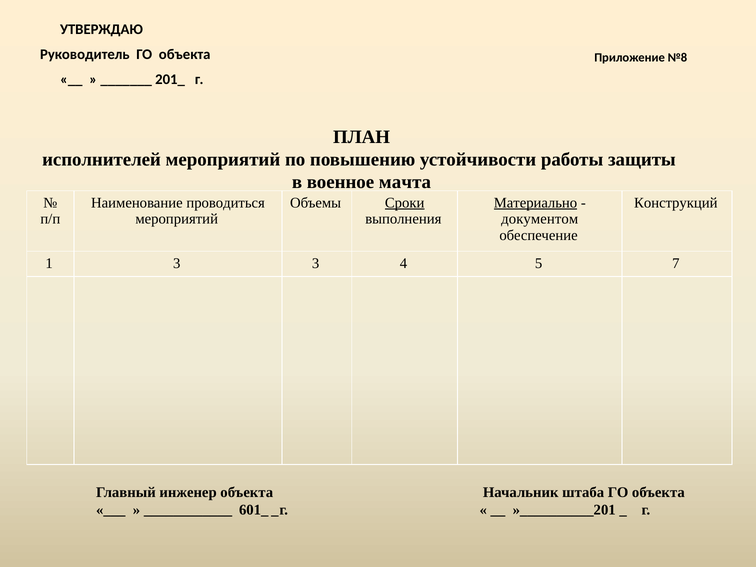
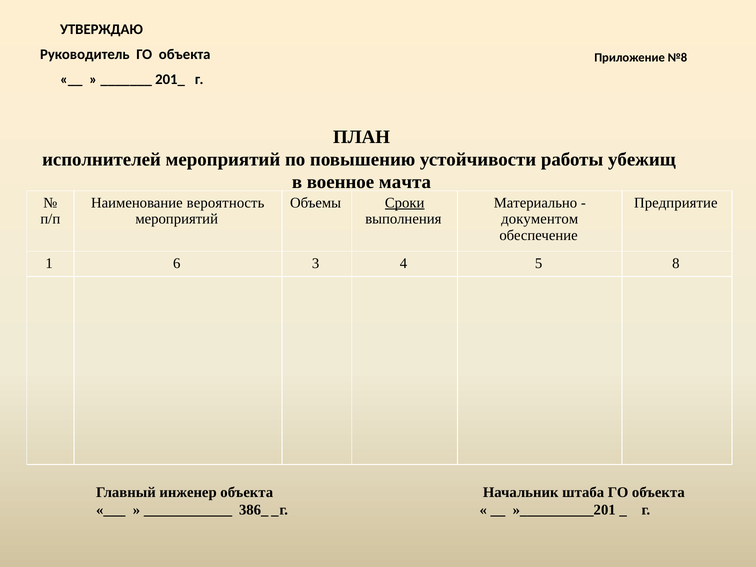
защиты: защиты -> убежищ (642, 160)
проводиться: проводиться -> вероятность (226, 203)
Материально underline: present -> none (535, 203)
Конструкций: Конструкций -> Предприятие (676, 203)
1 3: 3 -> 6 (177, 263)
7: 7 -> 8 (676, 263)
601_: 601_ -> 386_ (254, 510)
